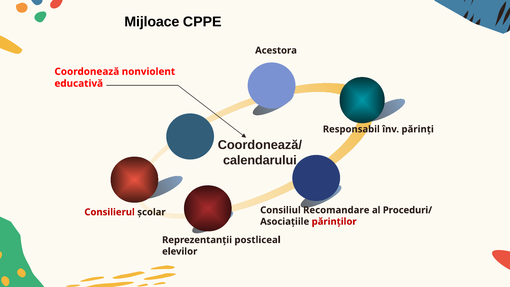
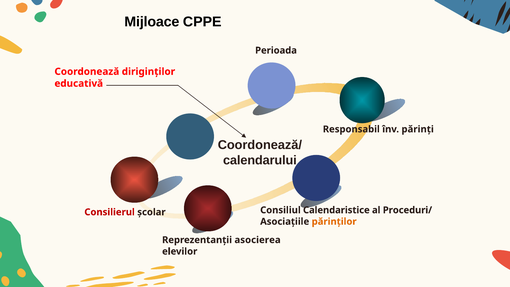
Acestora: Acestora -> Perioada (276, 50)
nonviolent: nonviolent -> diriginților (148, 72)
Recomandare: Recomandare -> Calendaristice (336, 210)
părinților colour: red -> orange (334, 221)
postliceal: postliceal -> asocierea (258, 240)
